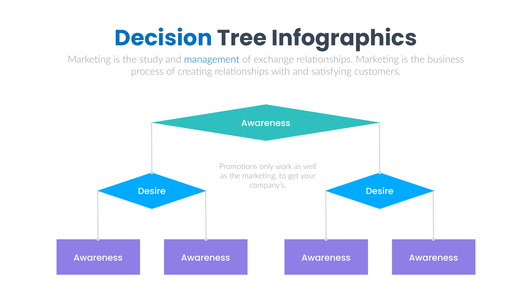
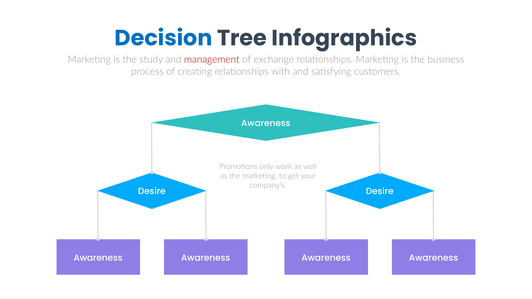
management colour: blue -> red (212, 60)
